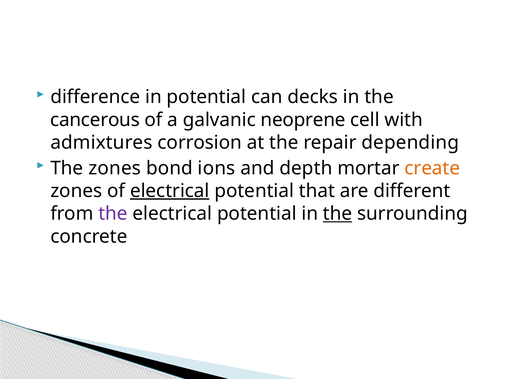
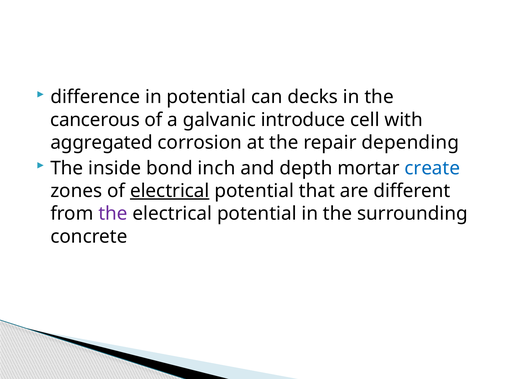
neoprene: neoprene -> introduce (303, 120)
admixtures: admixtures -> aggregated (102, 142)
The zones: zones -> inside (115, 168)
ions: ions -> inch (217, 168)
create colour: orange -> blue (432, 168)
the underline: present -> none (338, 214)
